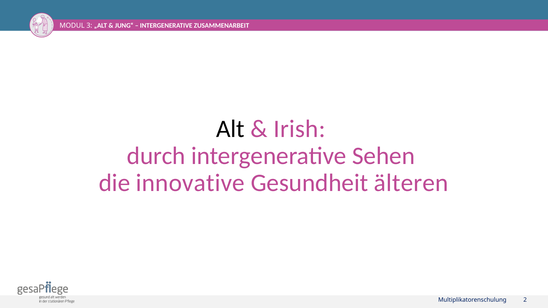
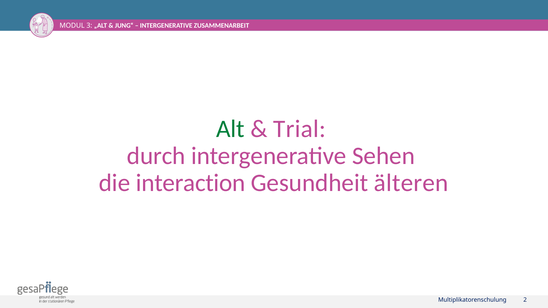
Alt colour: black -> green (230, 129)
Irish: Irish -> Trial (300, 129)
innovative: innovative -> interaction (191, 183)
